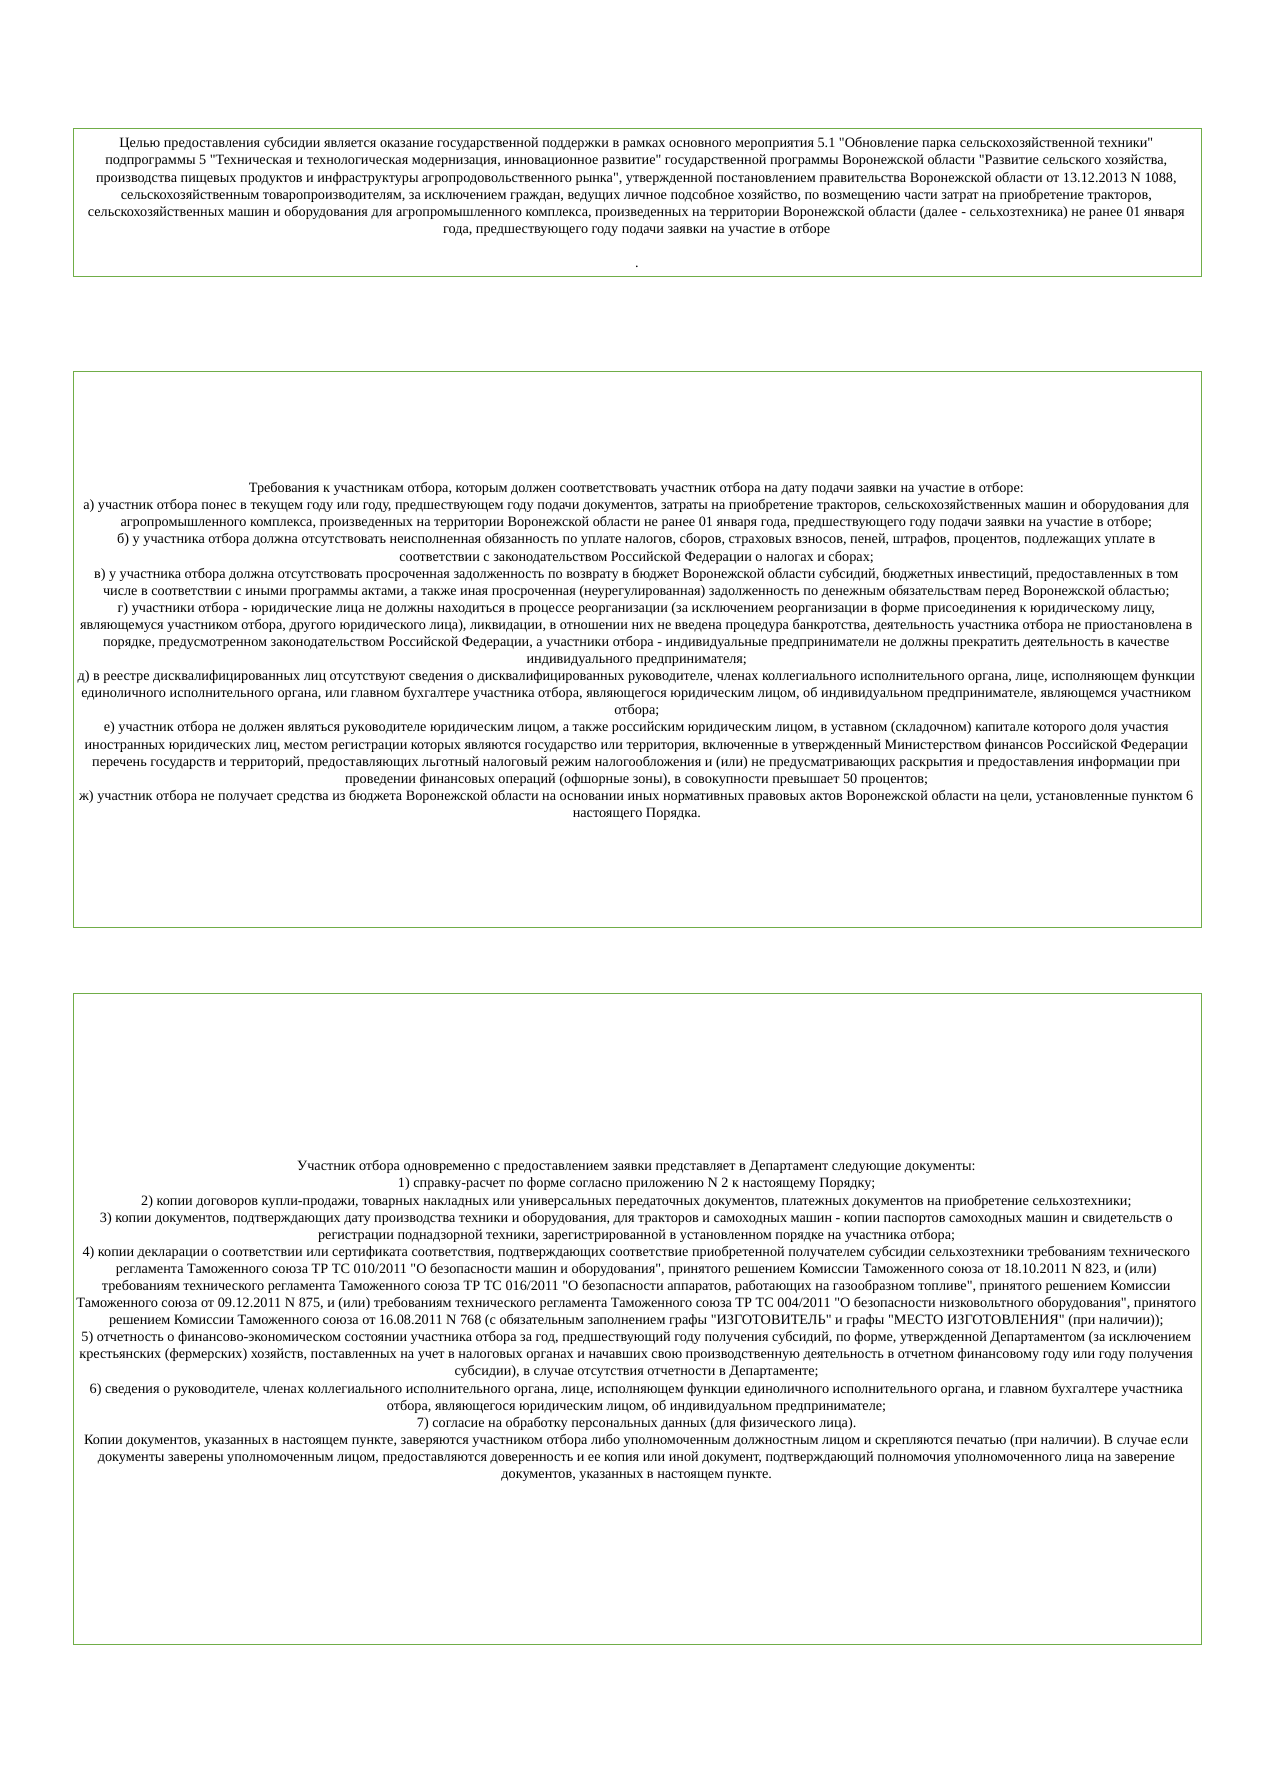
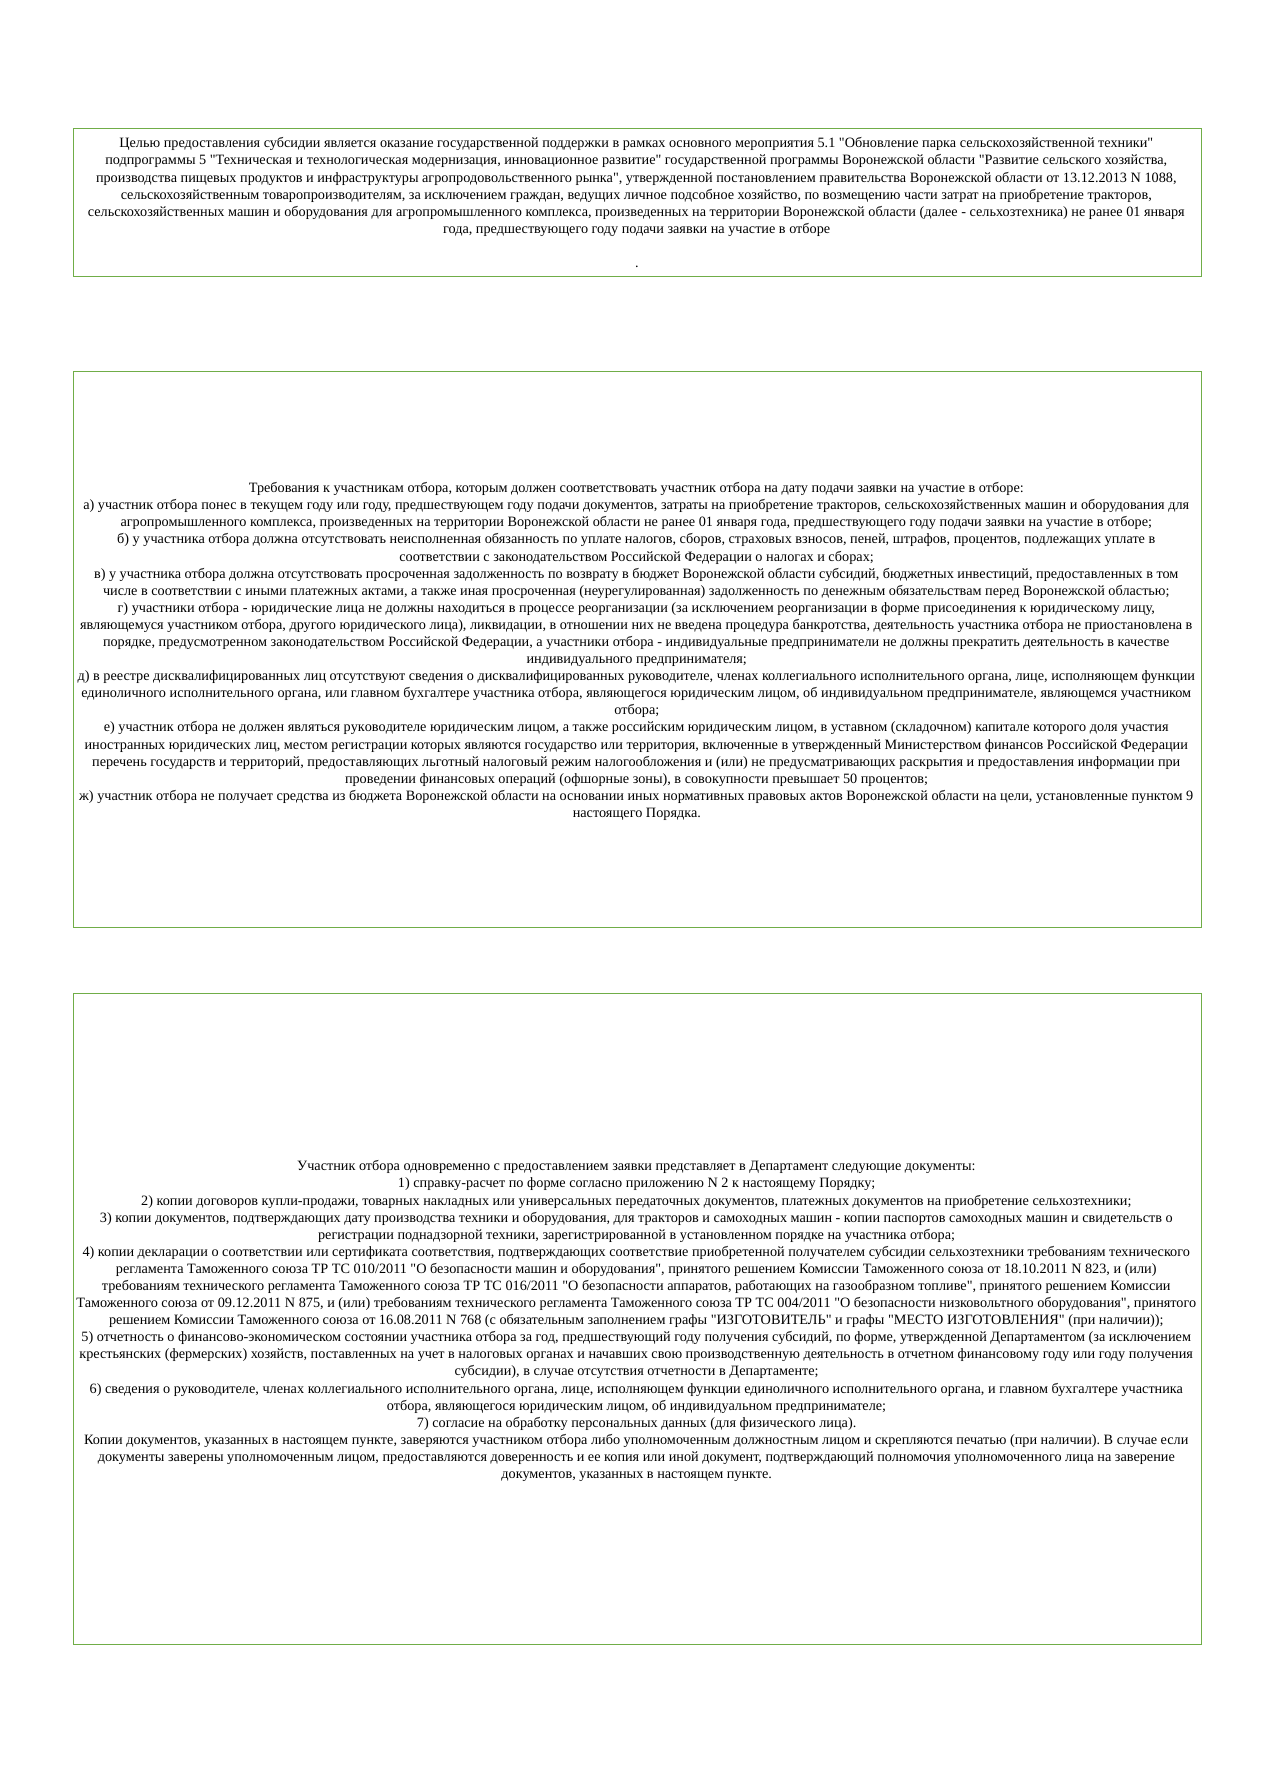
иными программы: программы -> платежных (324, 591)
пунктом 6: 6 -> 9 (1190, 796)
